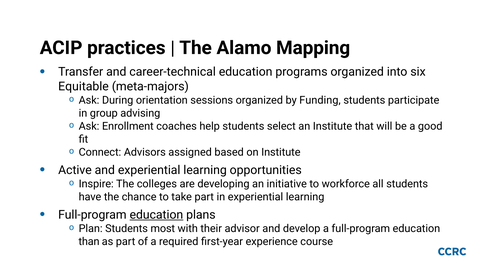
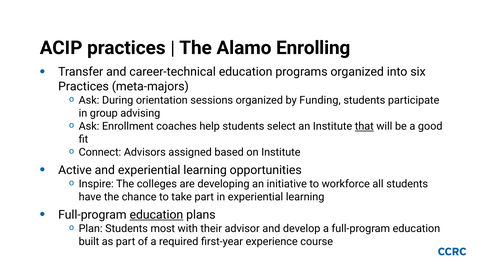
Mapping: Mapping -> Enrolling (313, 48)
Equitable: Equitable -> Practices (84, 87)
that underline: none -> present (364, 126)
than: than -> built (89, 241)
